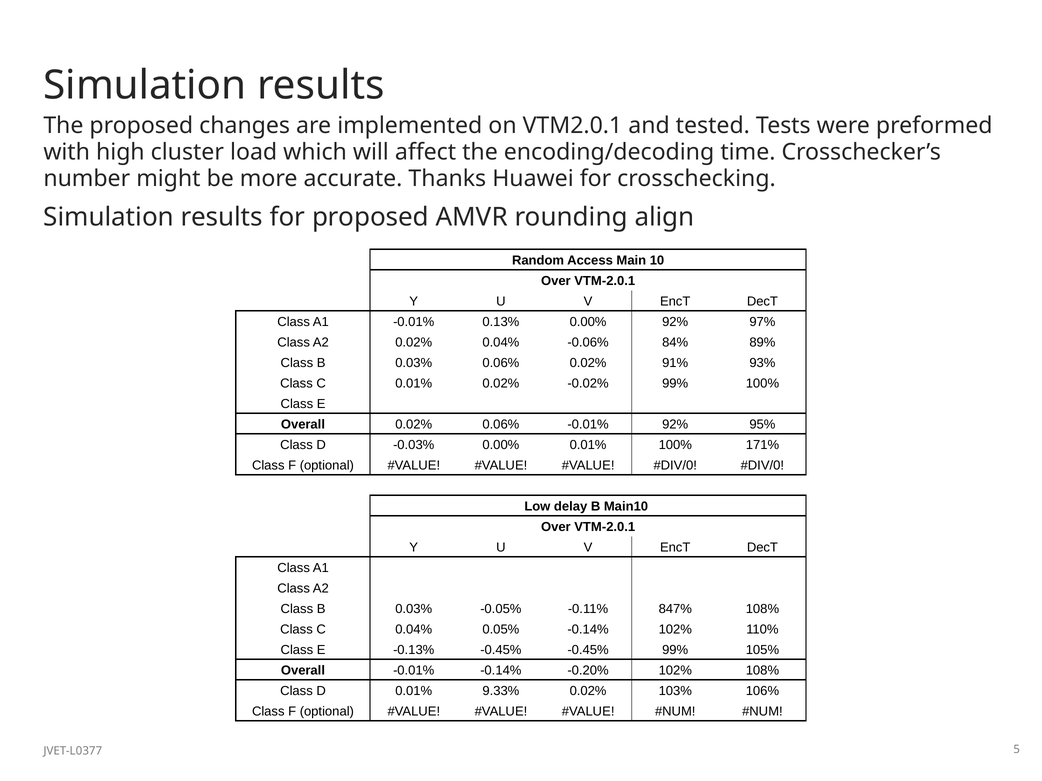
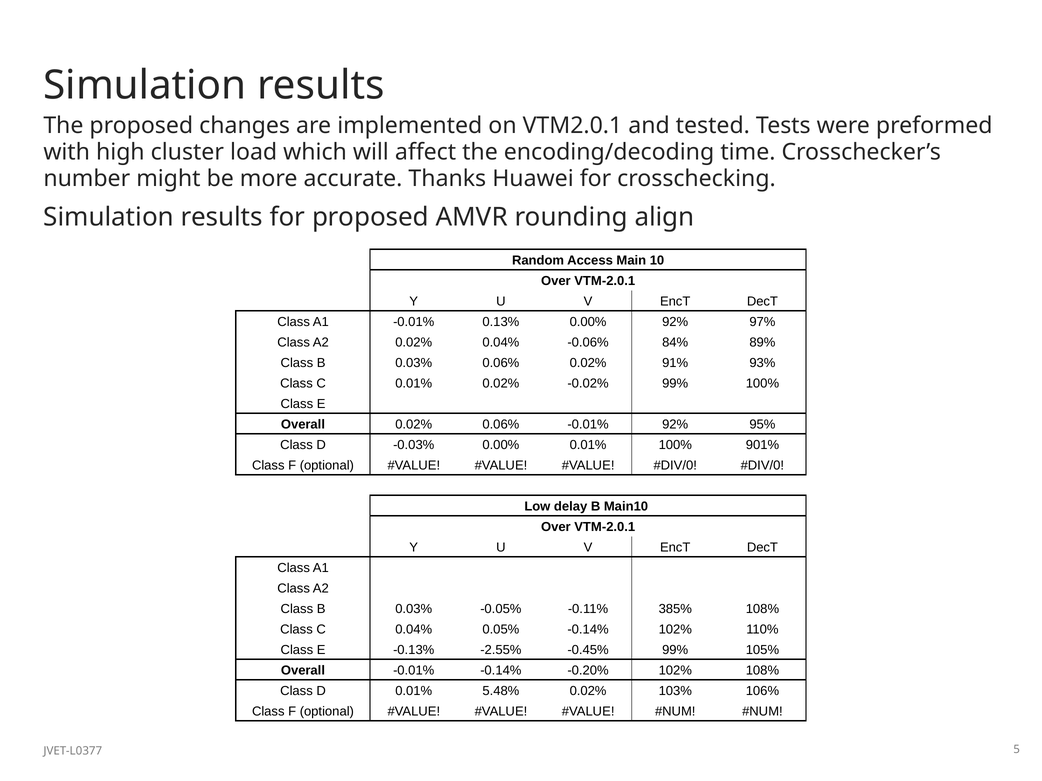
171%: 171% -> 901% (762, 445)
847%: 847% -> 385% (675, 609)
-0.13% -0.45%: -0.45% -> -2.55% (501, 650)
9.33%: 9.33% -> 5.48% (501, 691)
